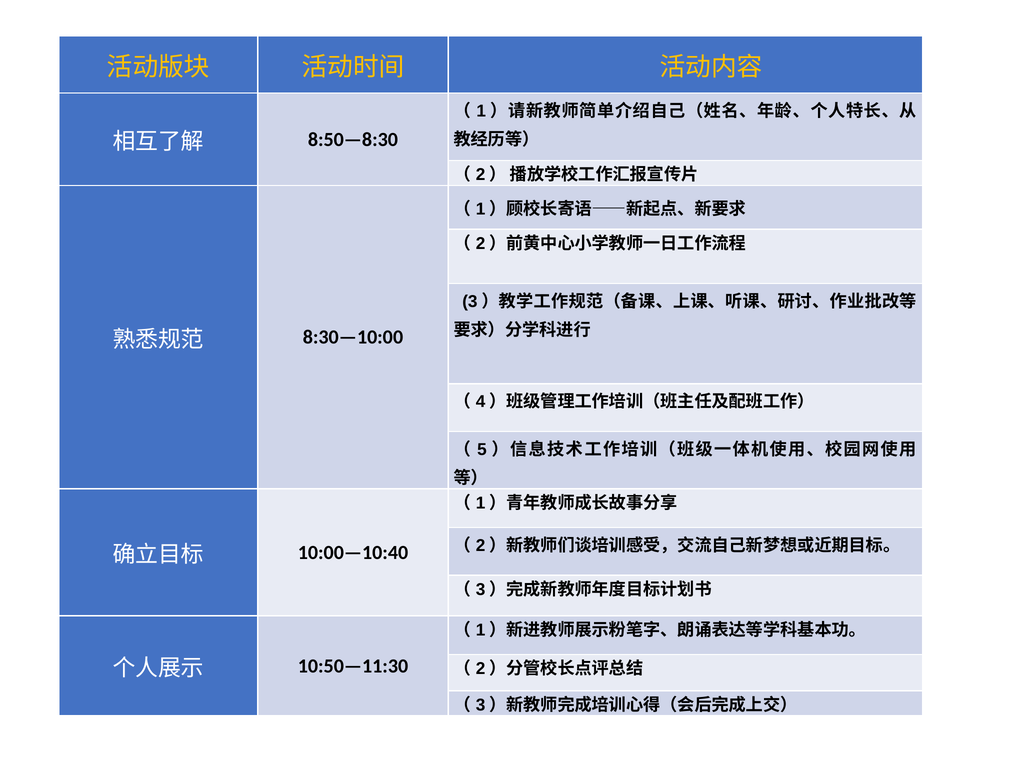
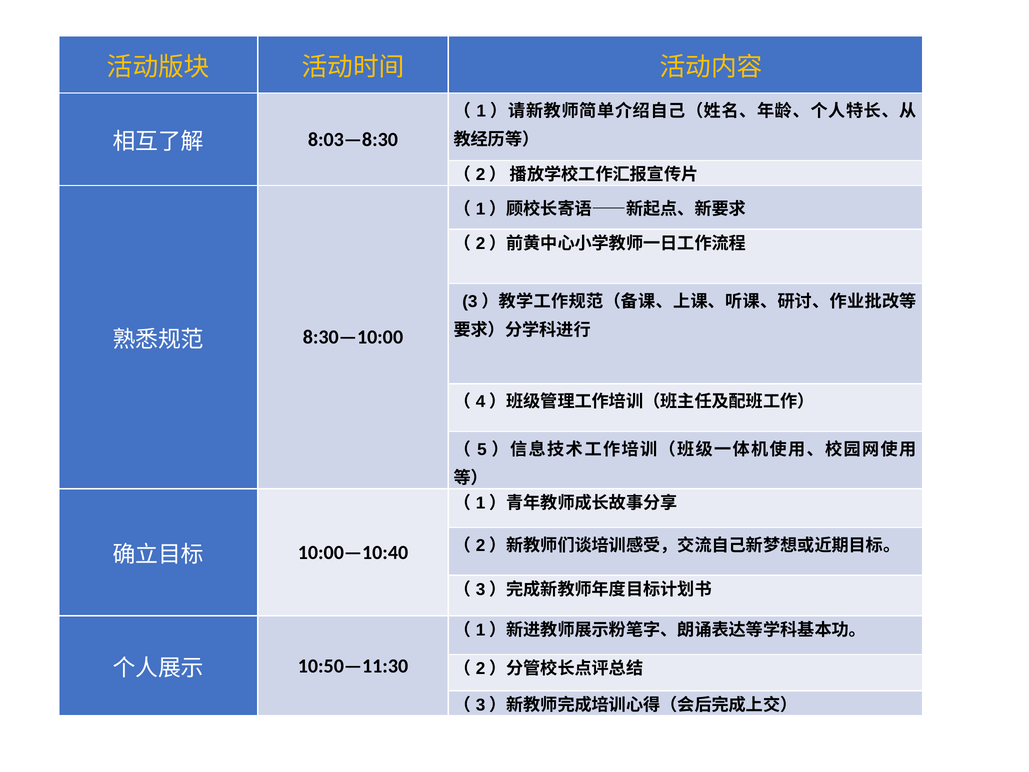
8:50—8:30: 8:50—8:30 -> 8:03—8:30 (353, 139)
